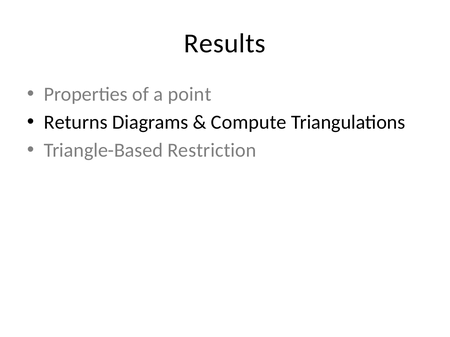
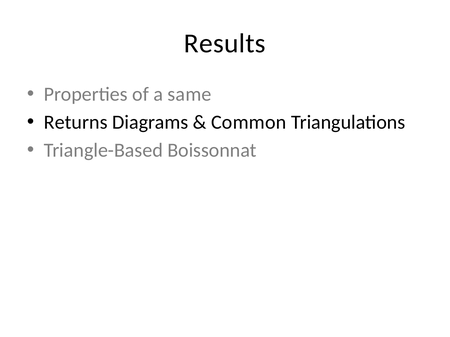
point: point -> same (190, 94)
Compute: Compute -> Common (249, 122)
Restriction: Restriction -> Boissonnat (212, 150)
